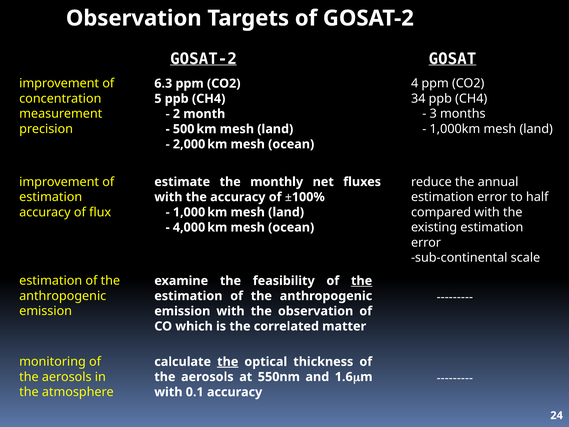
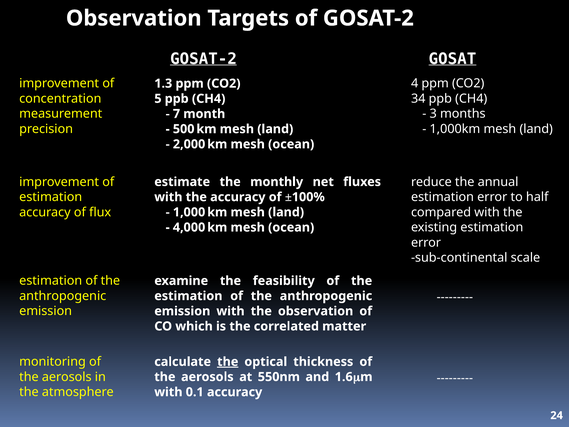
6.3: 6.3 -> 1.3 (163, 83)
2: 2 -> 7 (176, 114)
the underline: present -> none (362, 281)
